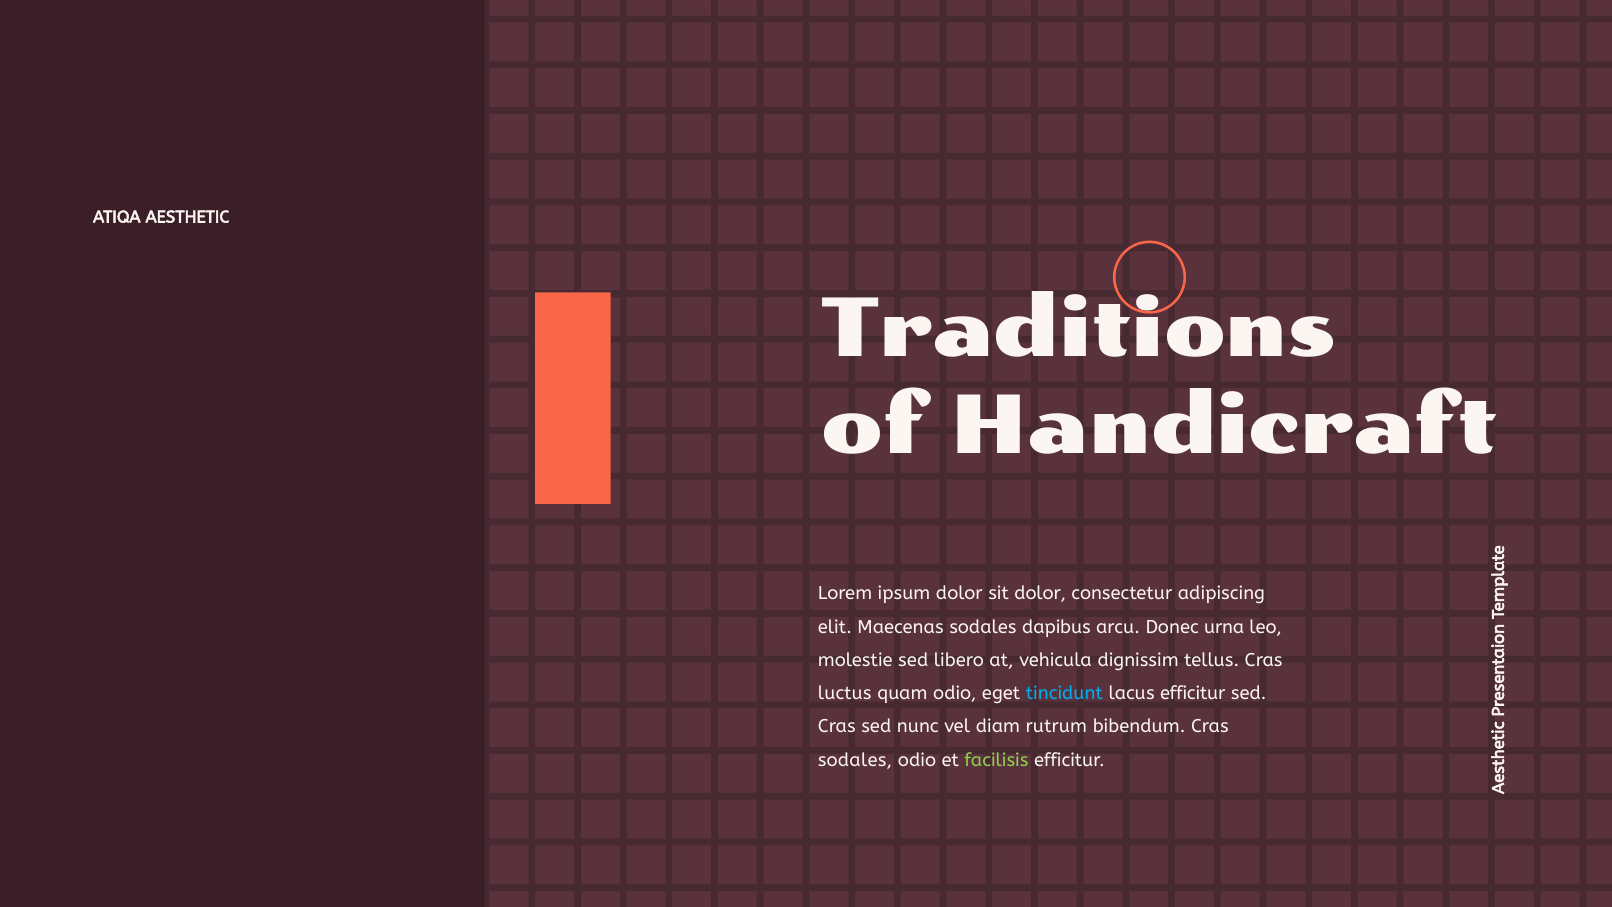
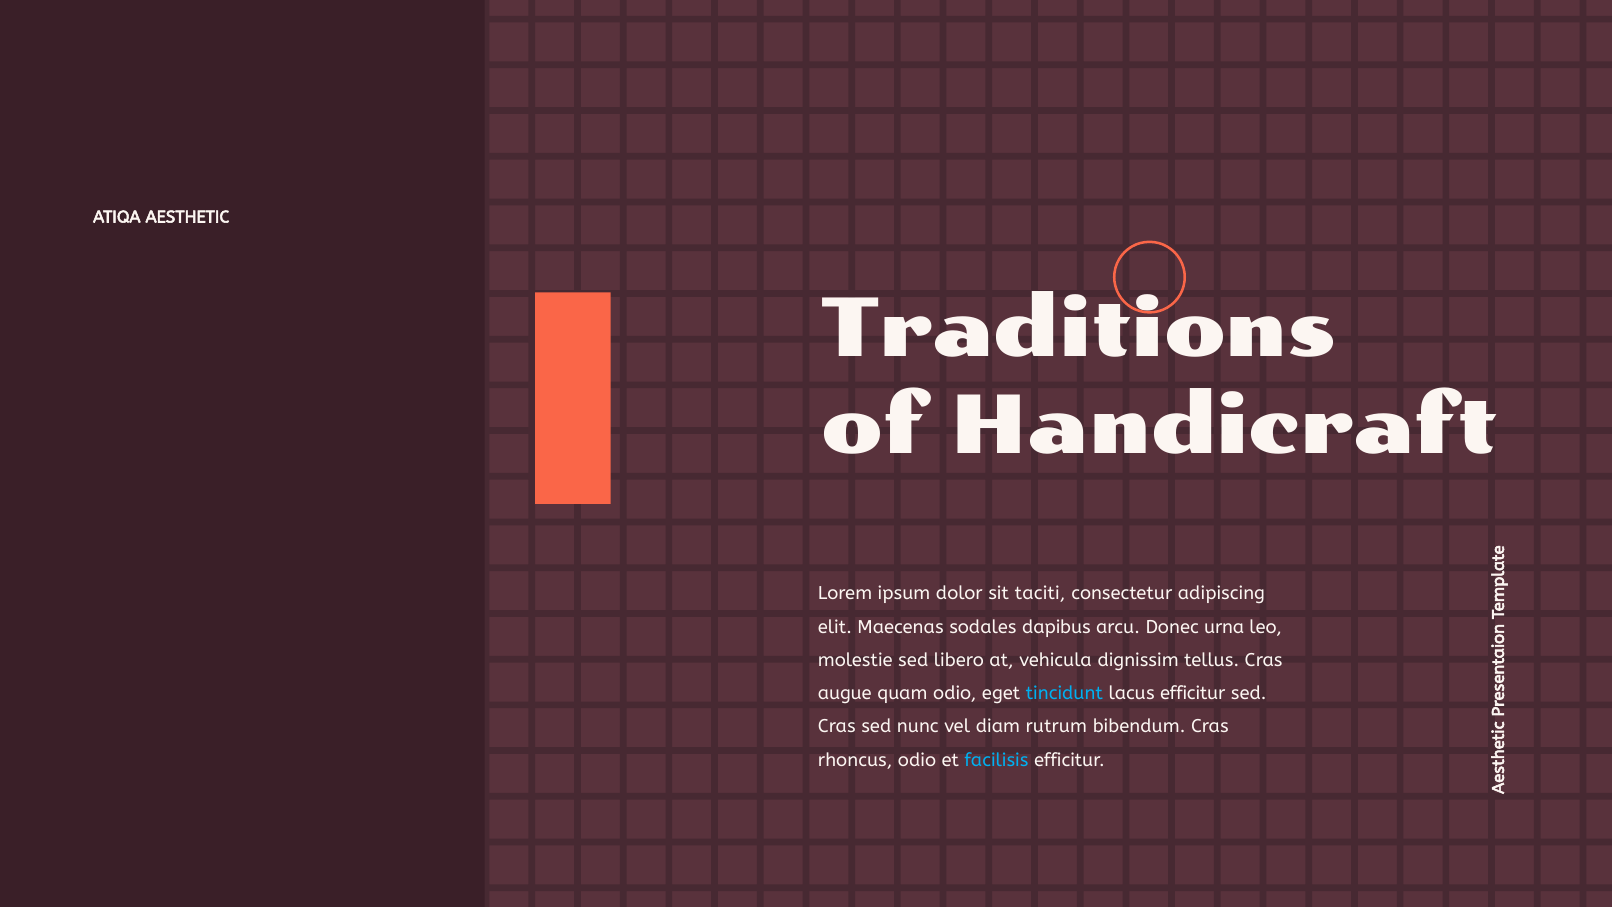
sit dolor: dolor -> taciti (1040, 594)
luctus: luctus -> augue (845, 693)
sodales: sodales -> rhoncus (855, 760)
facilisis colour: light green -> light blue (996, 760)
